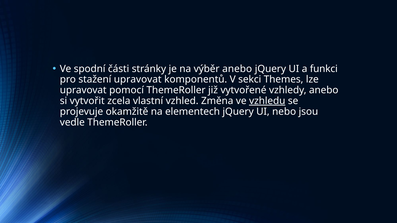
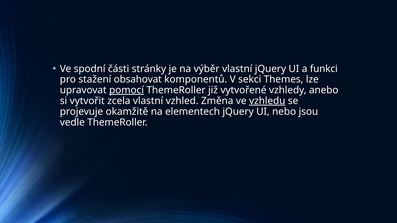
výběr anebo: anebo -> vlastní (237, 69)
stažení upravovat: upravovat -> obsahovat (138, 80)
pomocí underline: none -> present (127, 90)
